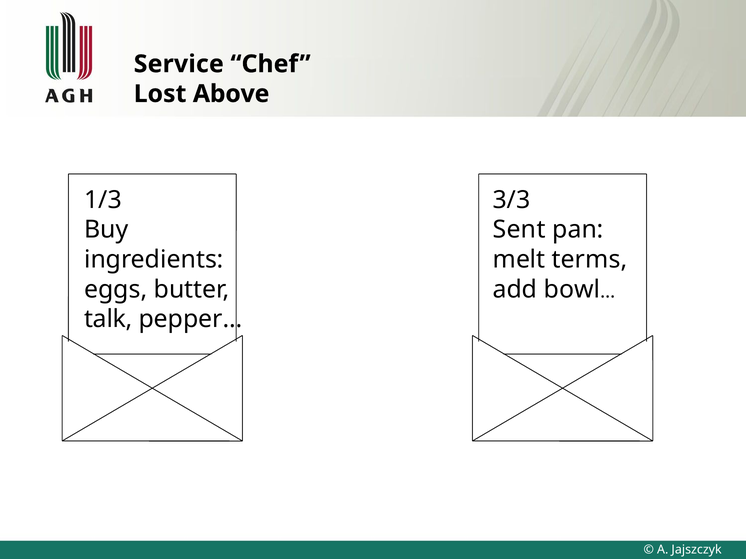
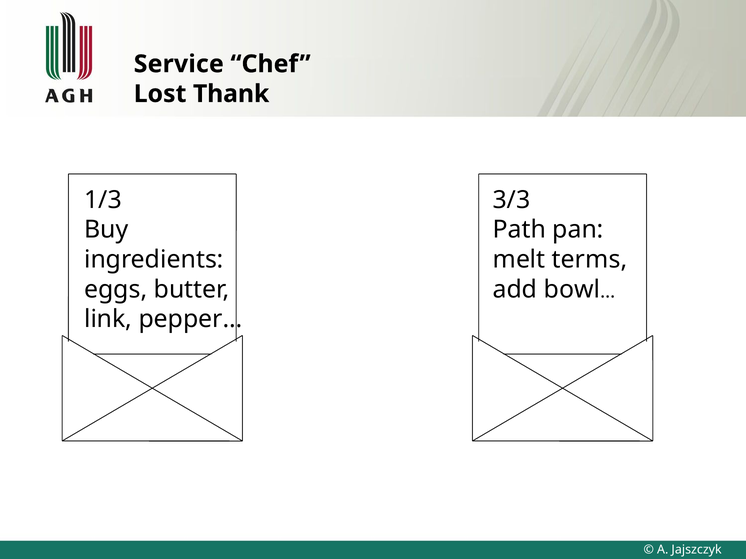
Above: Above -> Thank (231, 94)
Sent: Sent -> Path (519, 230)
talk: talk -> link (108, 319)
